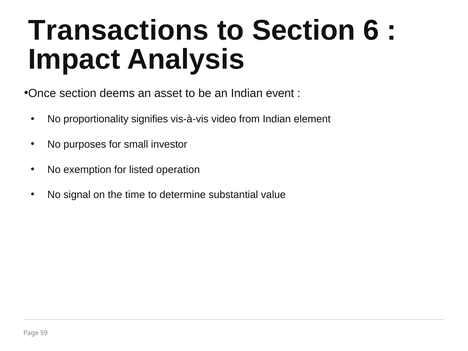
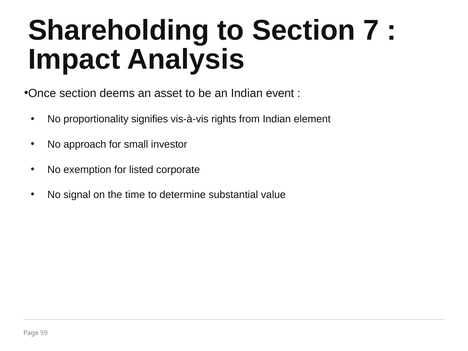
Transactions: Transactions -> Shareholding (119, 30)
6: 6 -> 7 (371, 30)
video: video -> rights (224, 119)
purposes: purposes -> approach (85, 144)
operation: operation -> corporate (178, 170)
